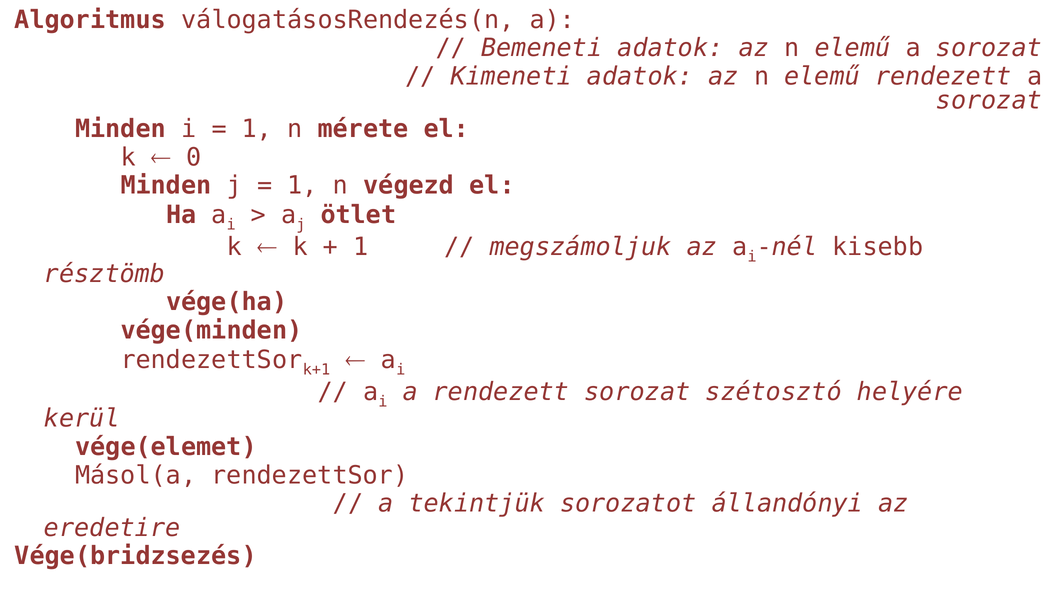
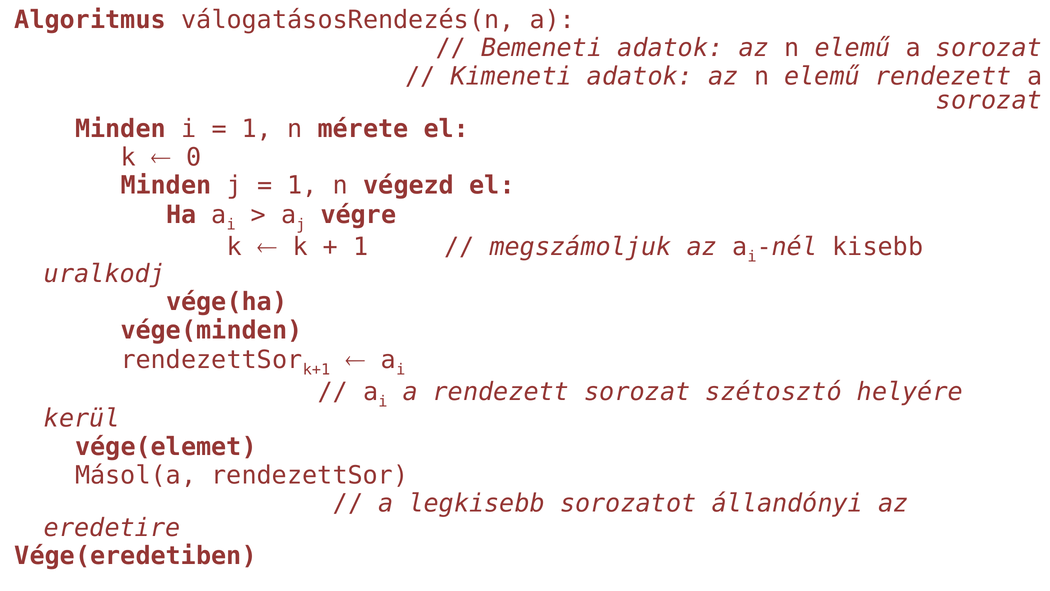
ötlet: ötlet -> végre (358, 215)
résztömb: résztömb -> uralkodj (105, 274)
tekintjük: tekintjük -> legkisebb (477, 503)
Vége(bridzsezés: Vége(bridzsezés -> Vége(eredetiben (136, 556)
